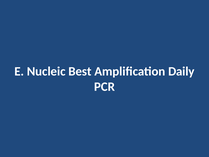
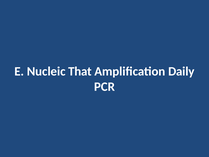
Best: Best -> That (80, 71)
